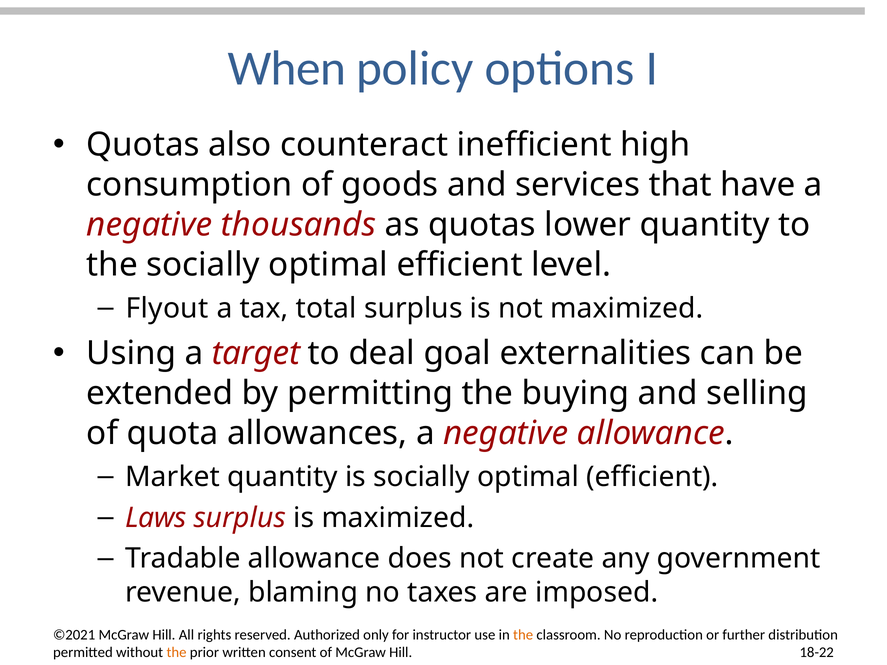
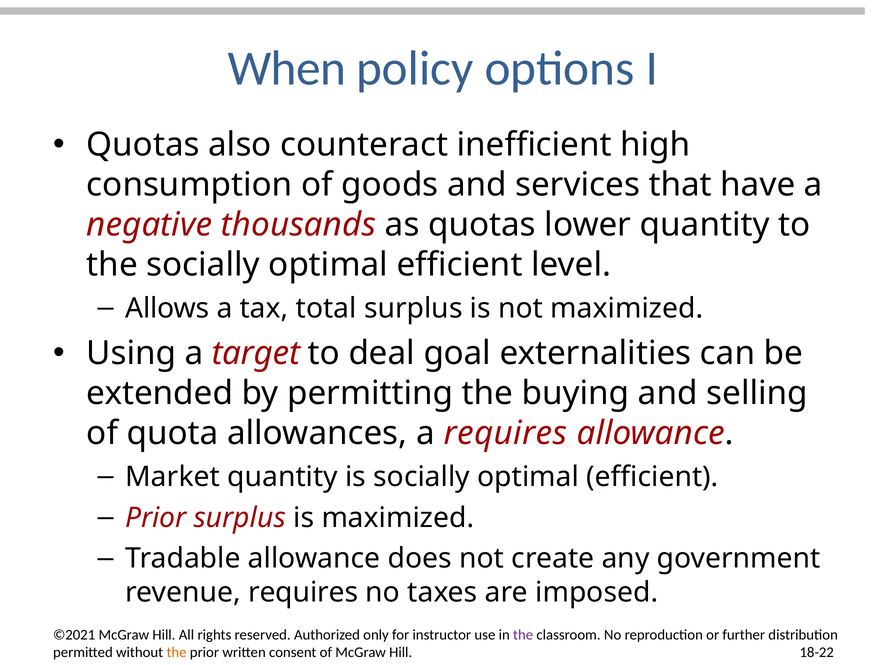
Flyout: Flyout -> Allows (167, 308)
allowances a negative: negative -> requires (506, 433)
Laws: Laws -> Prior (156, 518)
revenue blaming: blaming -> requires (303, 593)
the colour: orange -> purple (523, 635)
